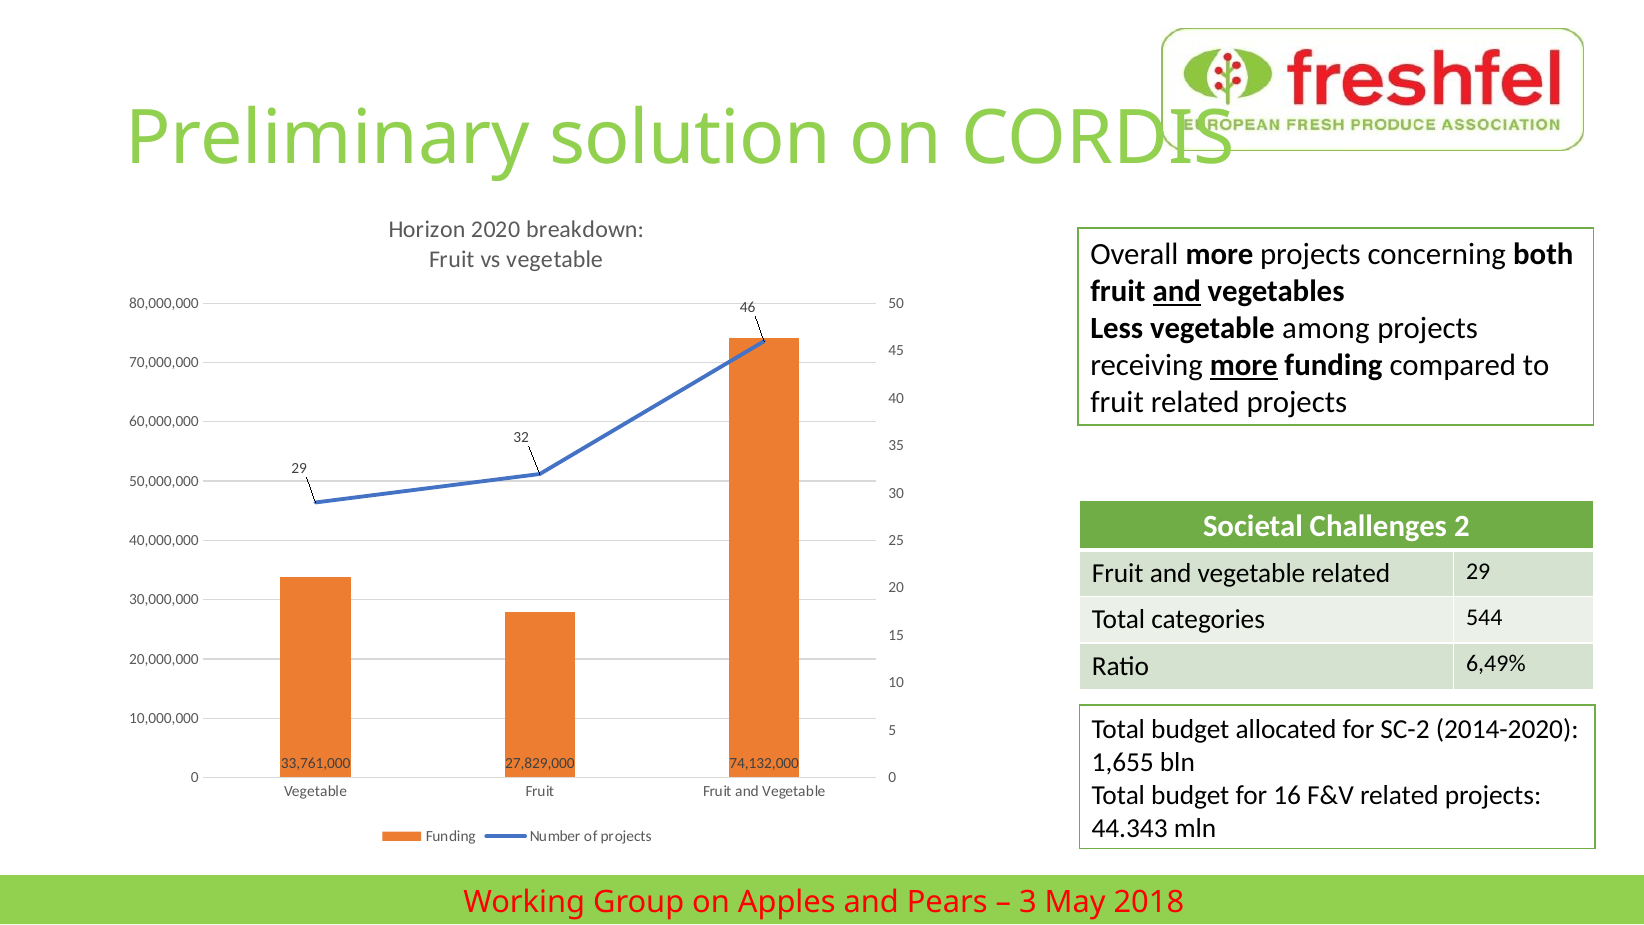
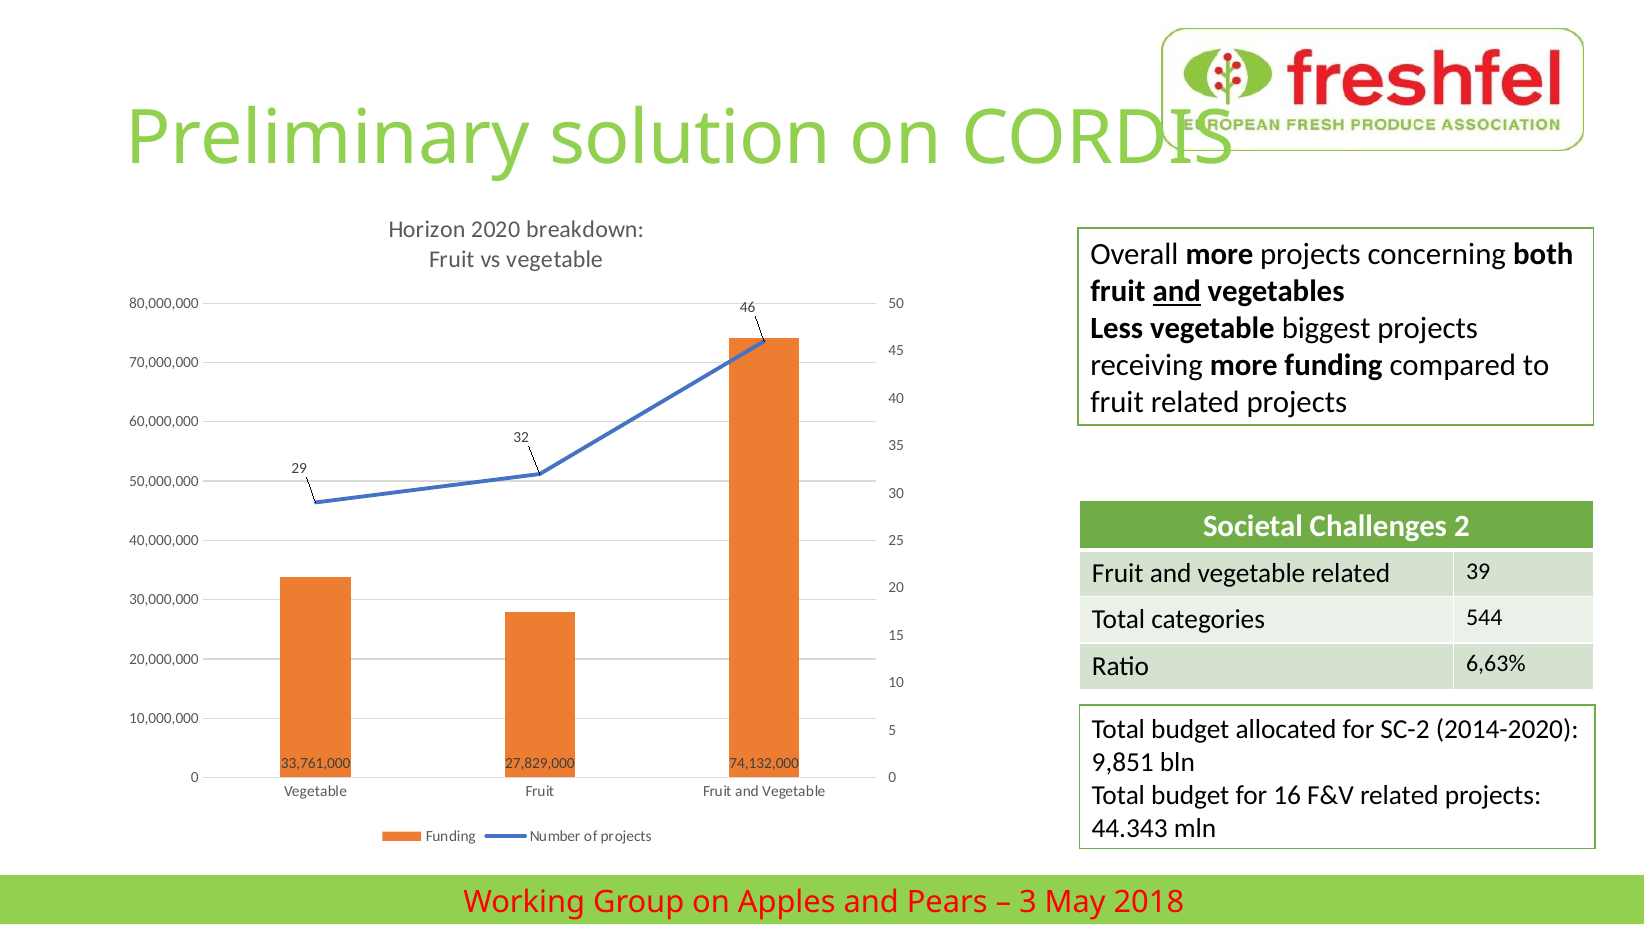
among: among -> biggest (1326, 329)
more underline: present -> none (1244, 366)
related 29: 29 -> 39 (1478, 571)
6,49%: 6,49% -> 6,63% (1496, 664)
1,655: 1,655 -> 9,851 (1123, 762)
